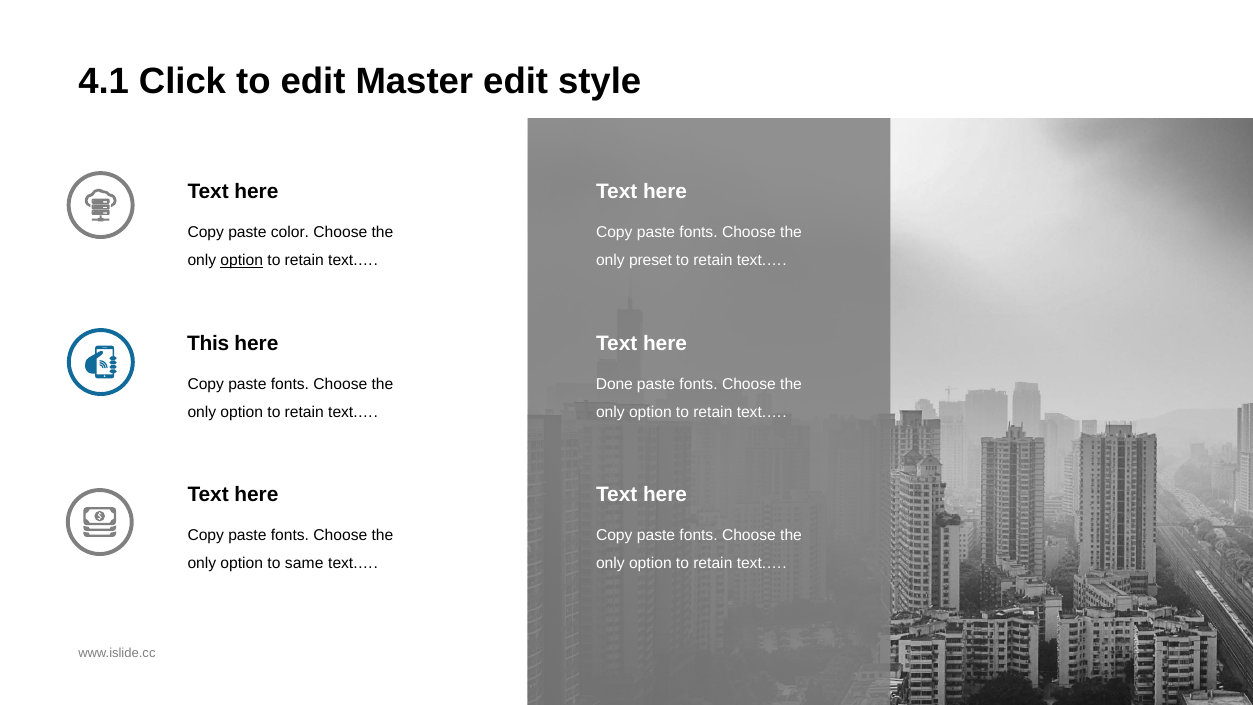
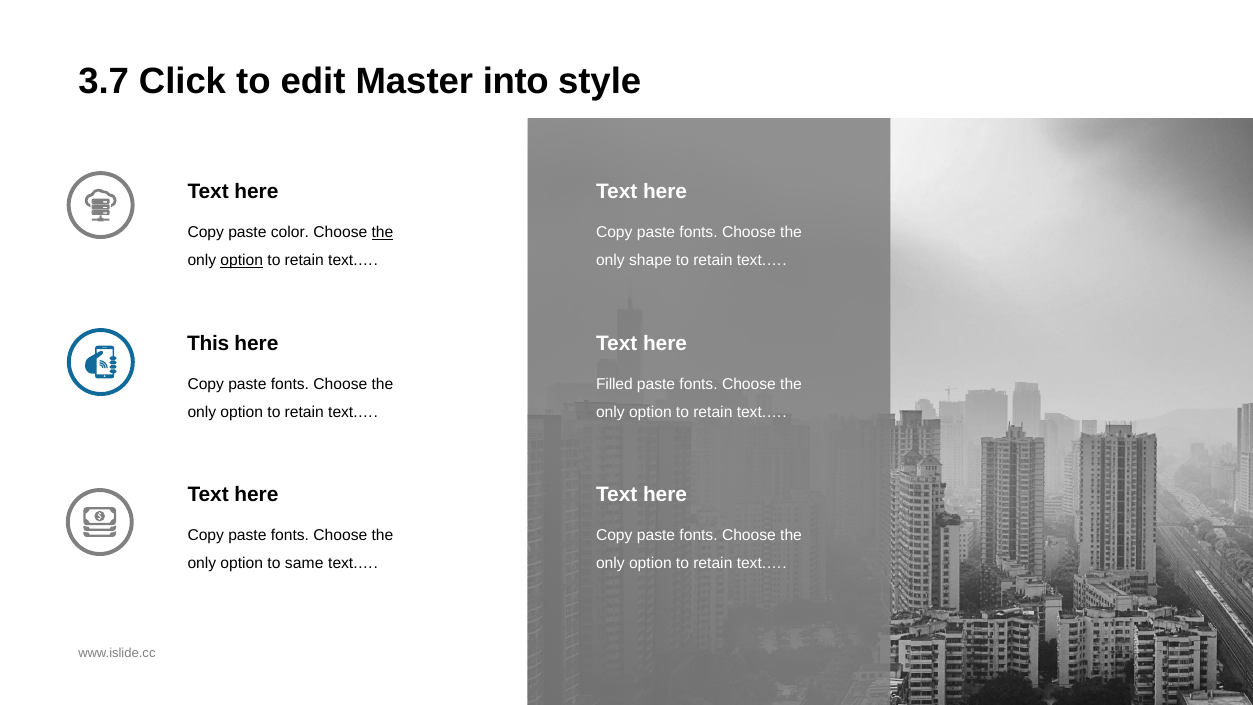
4.1: 4.1 -> 3.7 (104, 81)
Master edit: edit -> into (516, 81)
the underline: none -> present (382, 232)
preset: preset -> shape (650, 261)
Done: Done -> Filled (614, 384)
